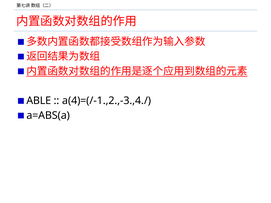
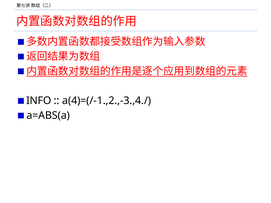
ABLE: ABLE -> INFO (39, 101)
